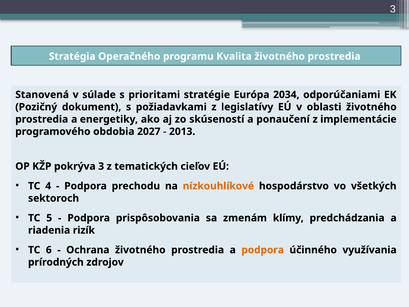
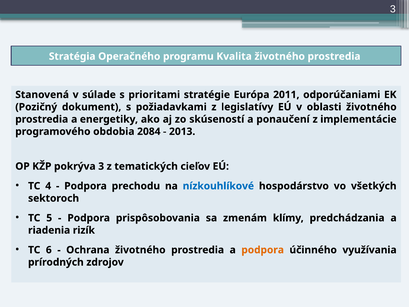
2034: 2034 -> 2011 (286, 95)
2027: 2027 -> 2084 (149, 131)
nízkouhlíkové colour: orange -> blue (218, 186)
